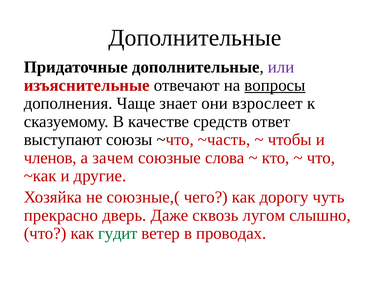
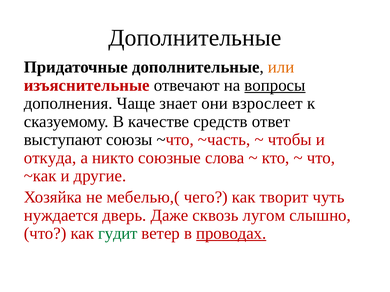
или colour: purple -> orange (281, 67)
членов: членов -> откуда (50, 158)
зачем: зачем -> никто (113, 158)
союзные,(: союзные,( -> мебелью,( (143, 197)
дорогу: дорогу -> творит (284, 197)
прекрасно: прекрасно -> нуждается (61, 216)
проводах underline: none -> present (231, 234)
